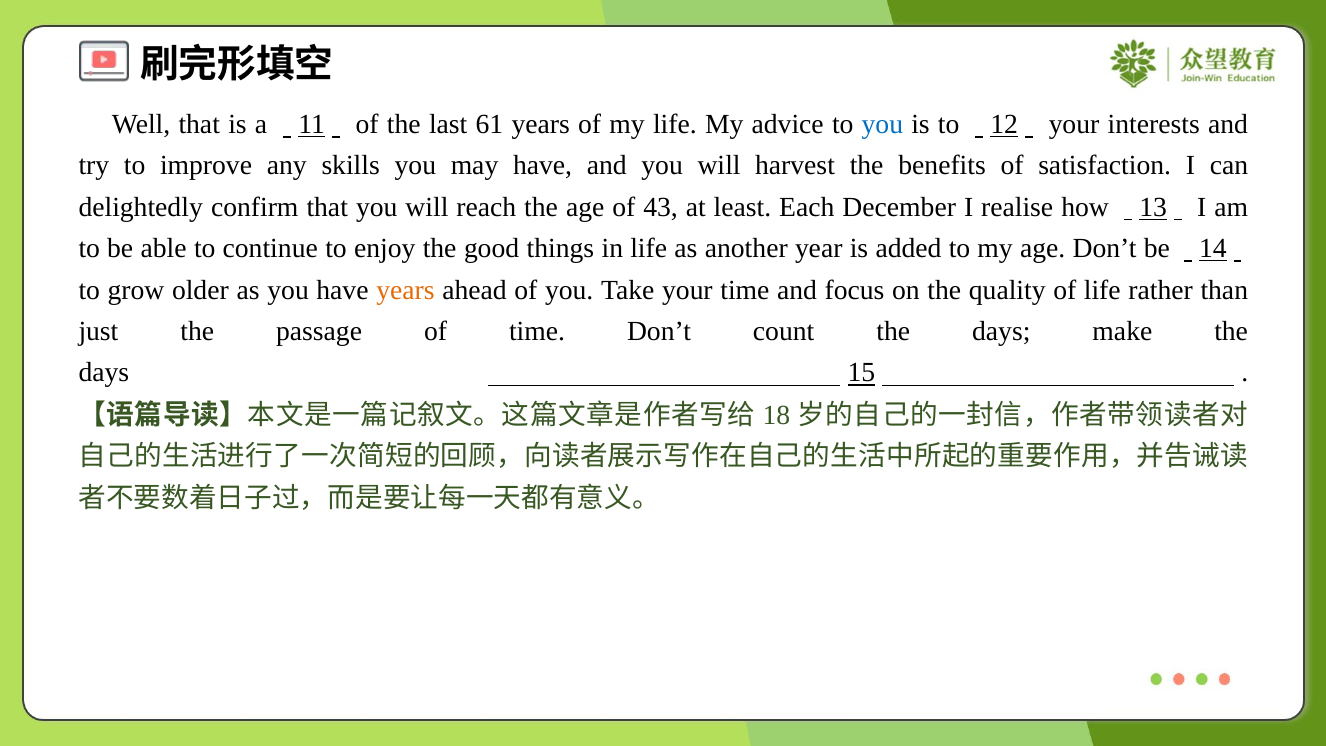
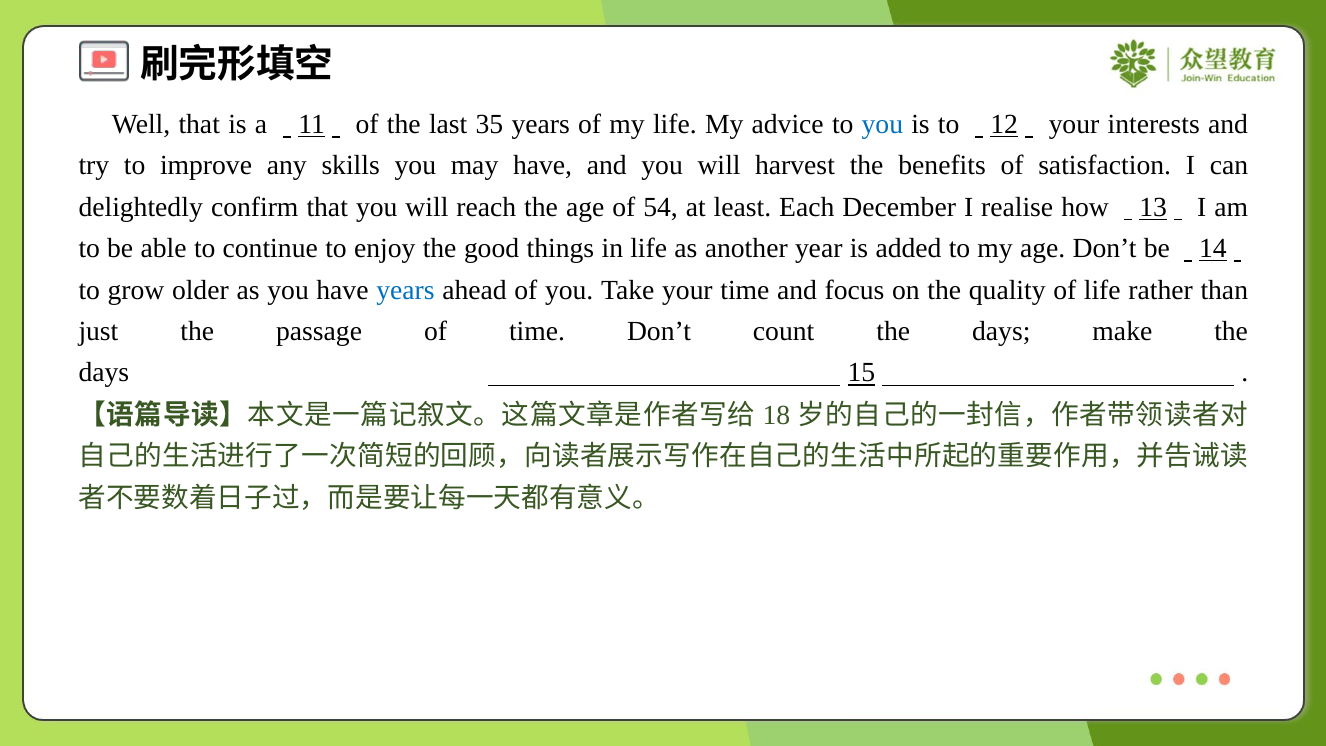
61: 61 -> 35 (489, 124)
43: 43 -> 54 (661, 207)
years colour: orange -> blue (405, 290)
